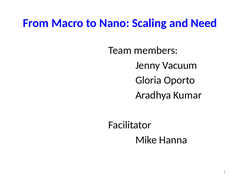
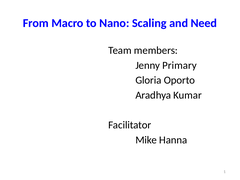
Vacuum: Vacuum -> Primary (180, 65)
